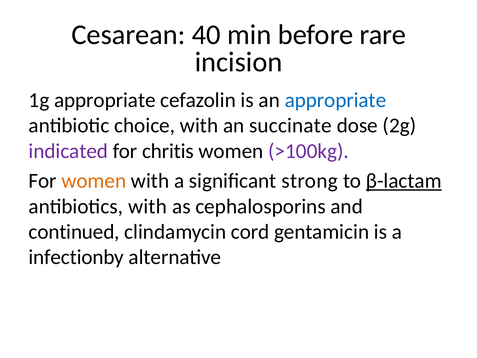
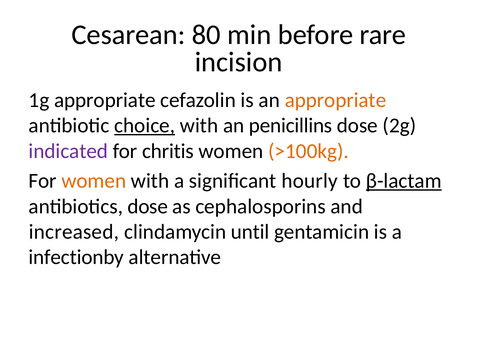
40: 40 -> 80 (206, 35)
appropriate colour: blue -> orange (335, 100)
choice underline: none -> present (145, 126)
succinate: succinate -> penicillins (291, 126)
>100kg colour: purple -> orange (309, 151)
strong: strong -> hourly (310, 181)
antibiotics with: with -> dose (148, 206)
continued: continued -> increased (74, 232)
cord: cord -> until (250, 232)
